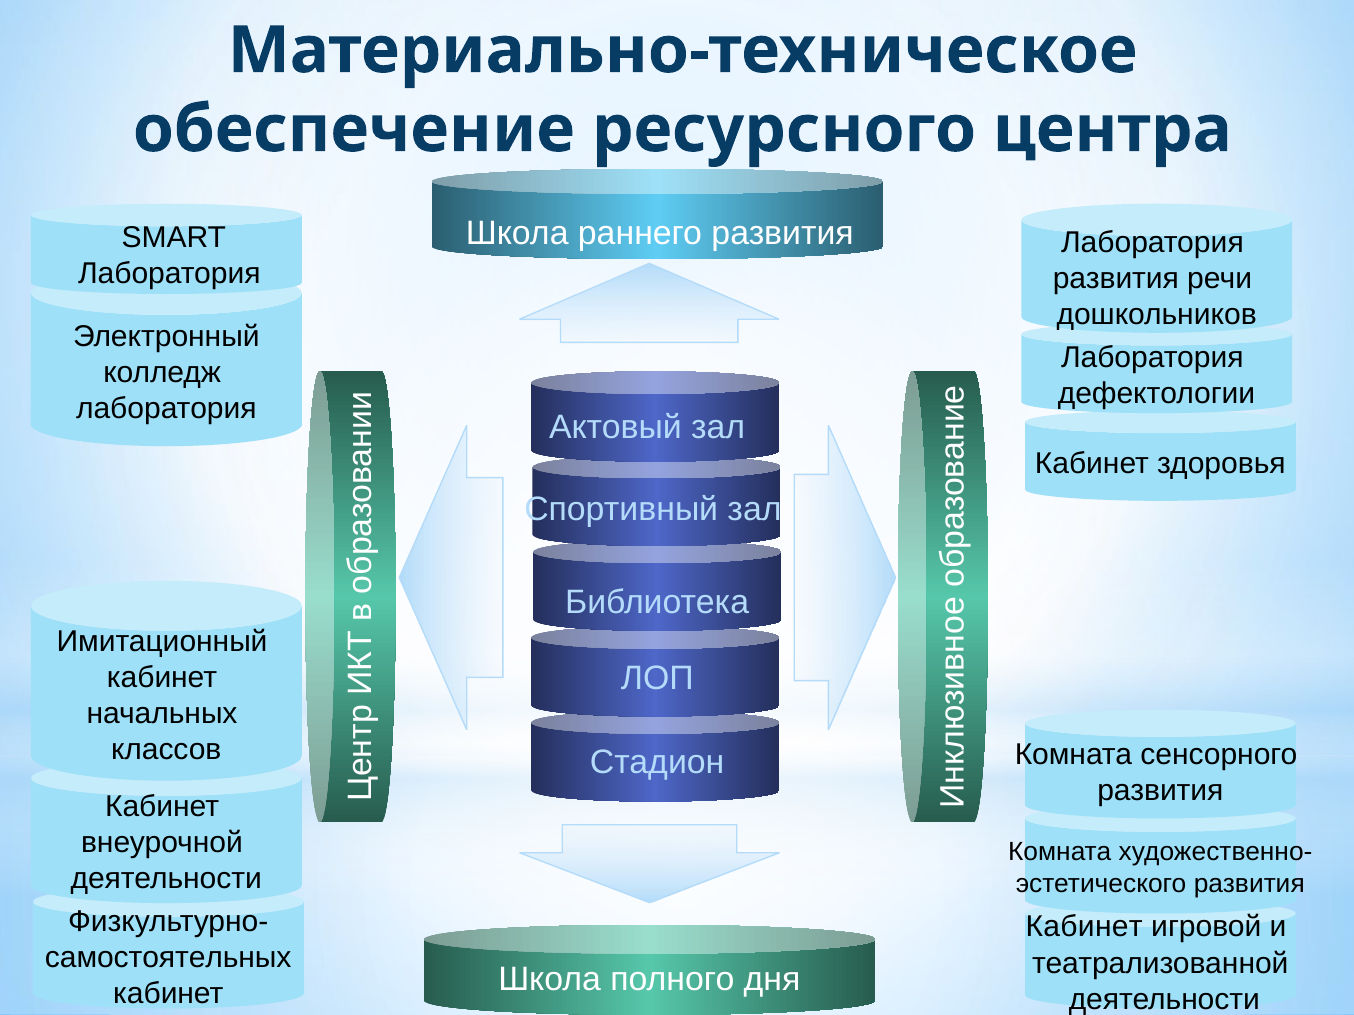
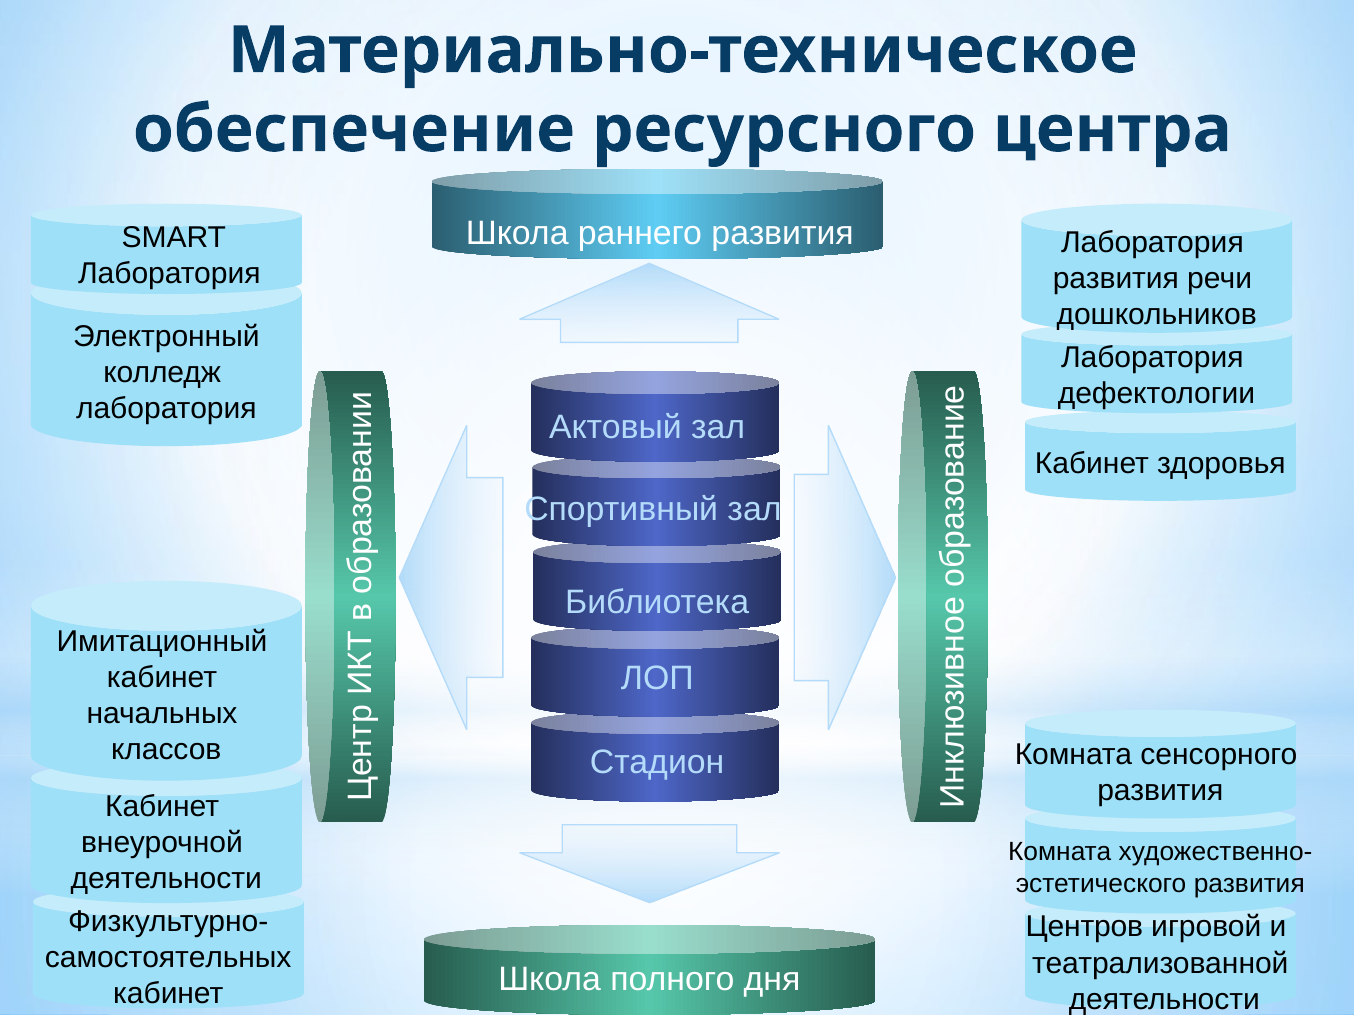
Кабинет: Кабинет -> Центров (1084, 927)
